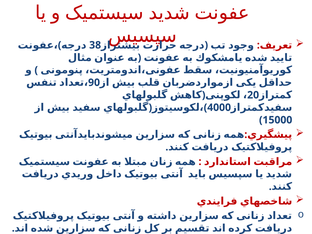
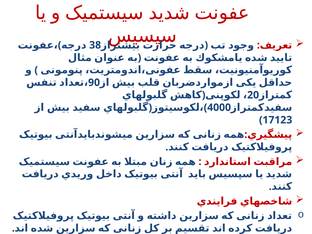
15000: 15000 -> 17123 (277, 120)
